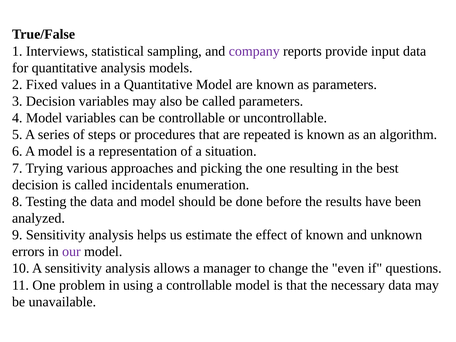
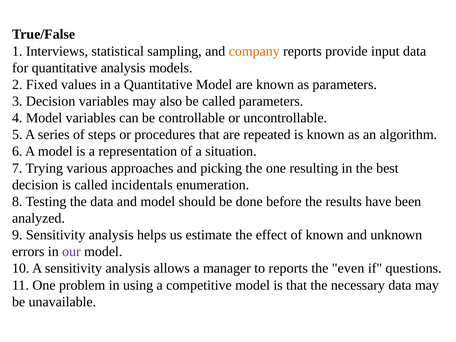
company colour: purple -> orange (254, 51)
to change: change -> reports (288, 268)
a controllable: controllable -> competitive (199, 285)
